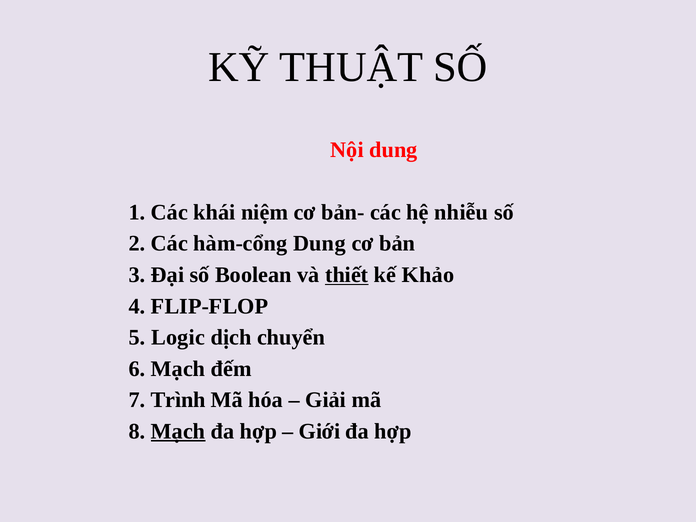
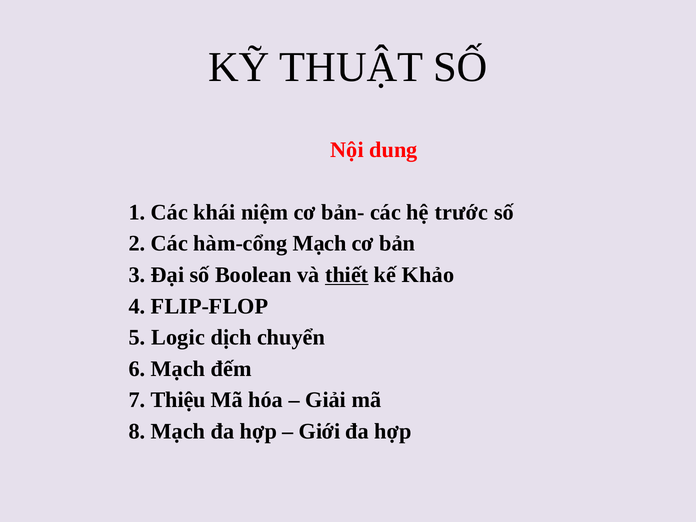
nhiễu: nhiễu -> trước (461, 212)
hàm-cổng Dung: Dung -> Mạch (320, 244)
Trình: Trình -> Thiệu (178, 400)
Mạch underline: present -> none (178, 431)
